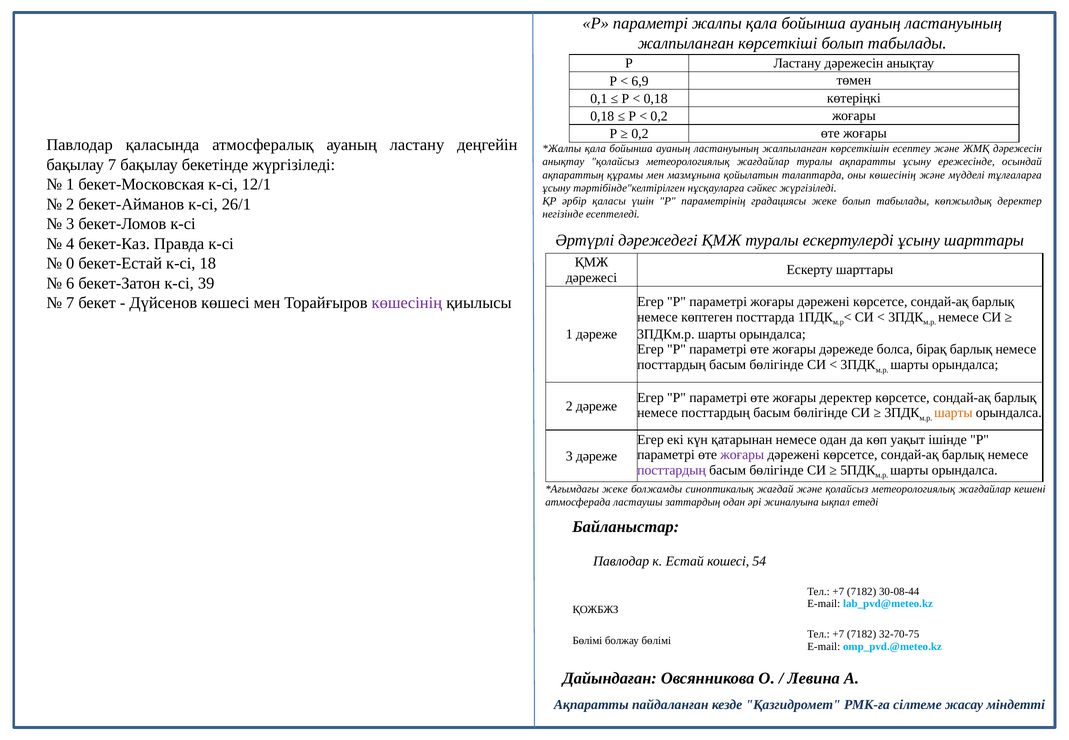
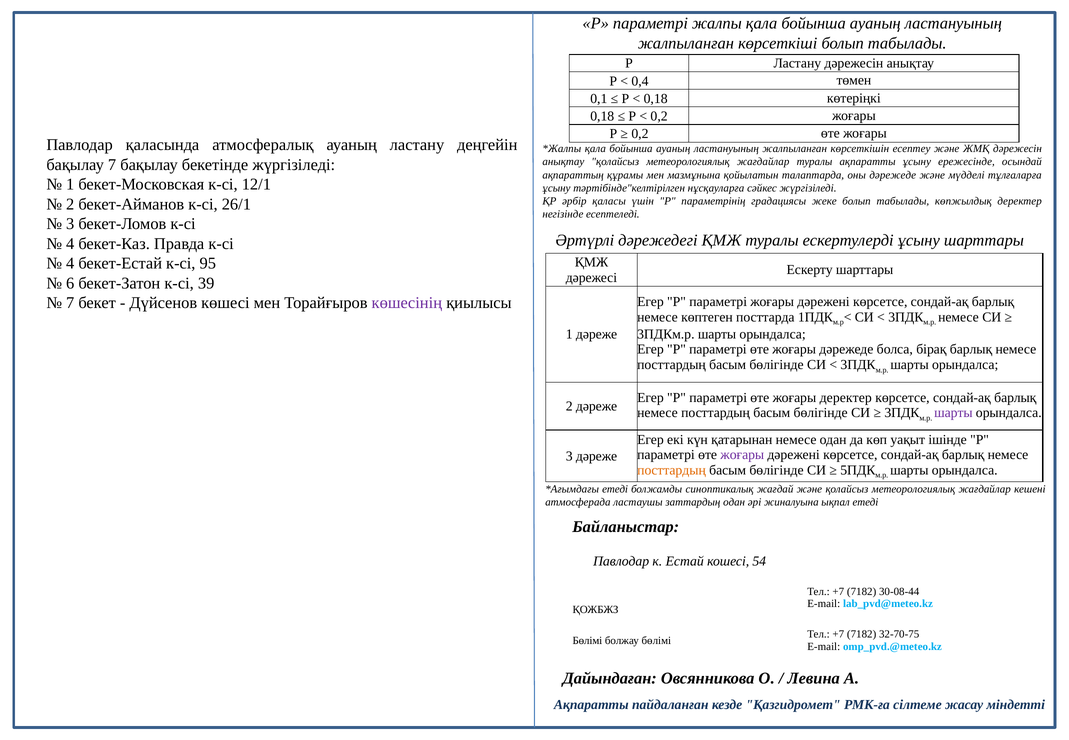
6,9: 6,9 -> 0,4 (640, 81)
оны көшесінің: көшесінің -> дәрежеде (893, 175)
0: 0 -> 4 (70, 263)
18: 18 -> 95 (208, 263)
шарты colour: orange -> purple (953, 413)
посттардың colour: purple -> orange (672, 470)
жеке: жеке -> етеді (615, 489)
